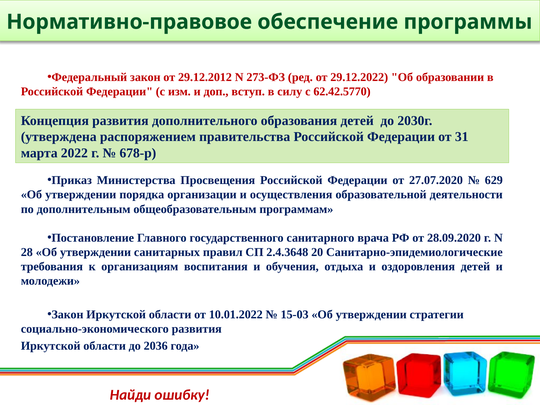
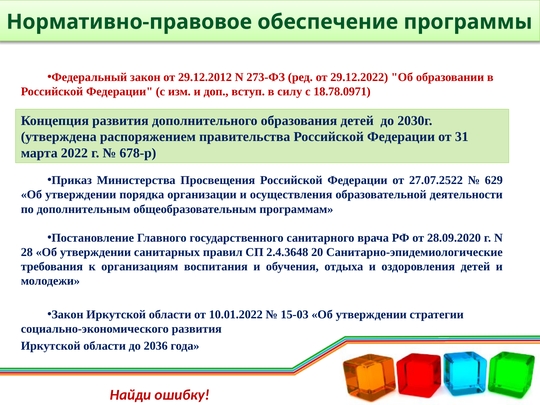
62.42.5770: 62.42.5770 -> 18.78.0971 (342, 92)
27.07.2020: 27.07.2020 -> 27.07.2522 (436, 180)
